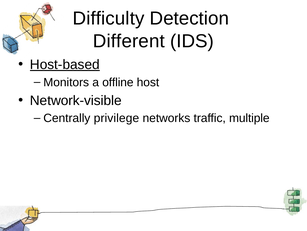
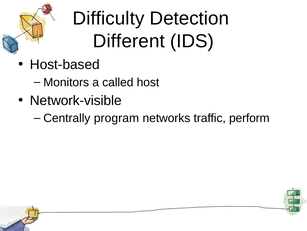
Host-based underline: present -> none (65, 64)
offline: offline -> called (118, 82)
privilege: privilege -> program (116, 118)
multiple: multiple -> perform (249, 118)
